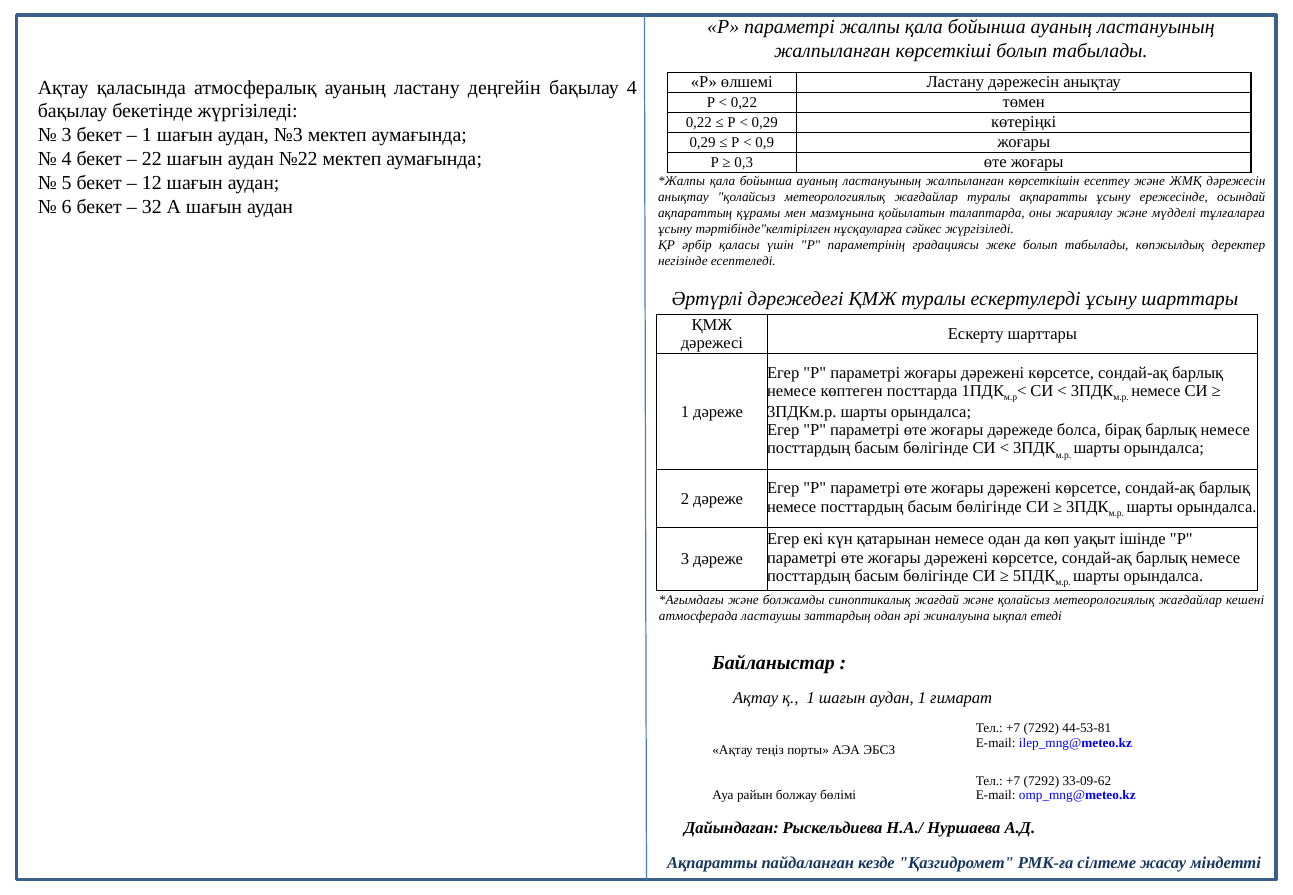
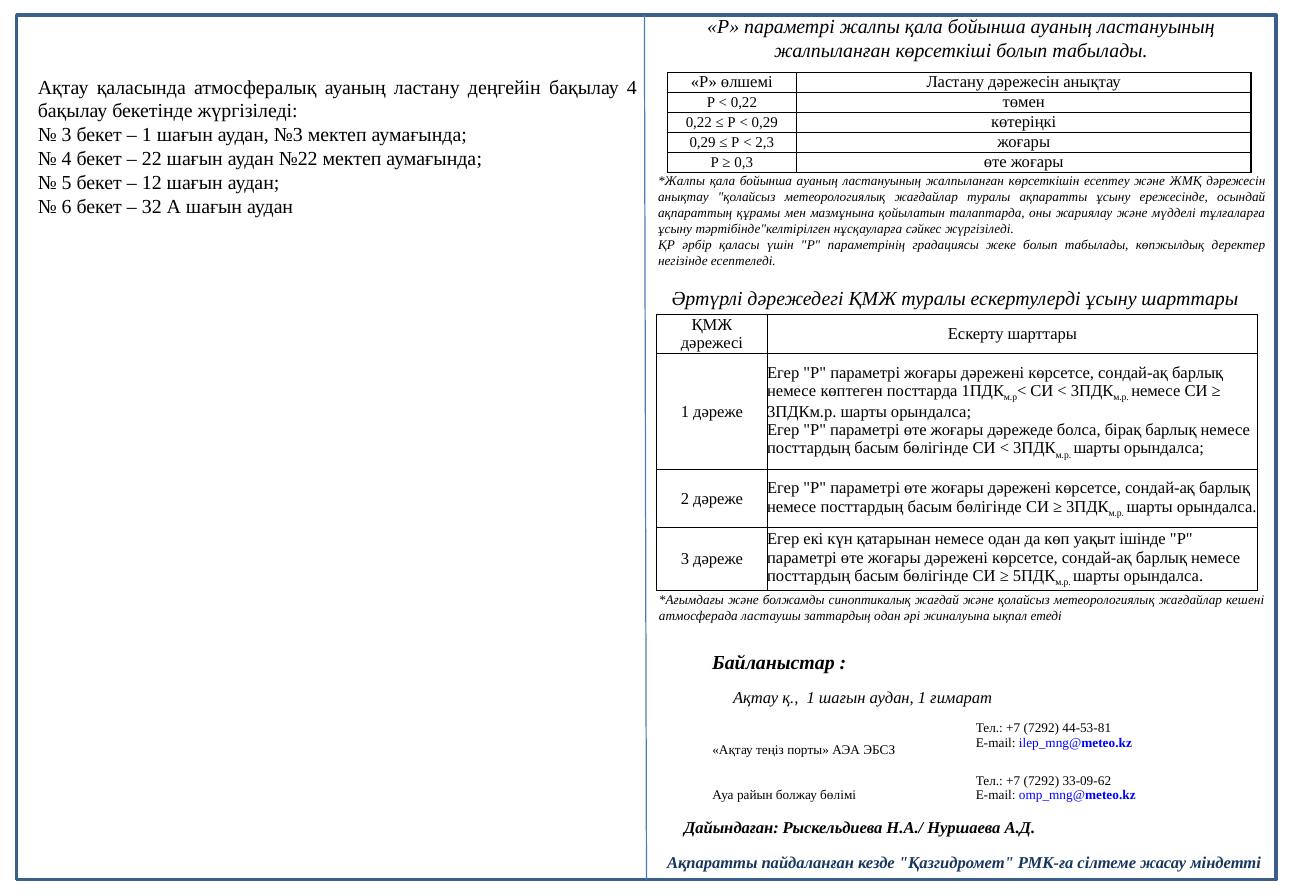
0,9: 0,9 -> 2,3 (765, 142)
